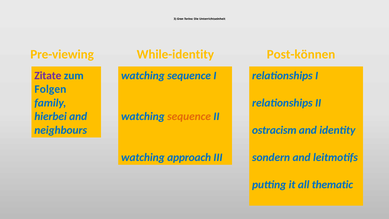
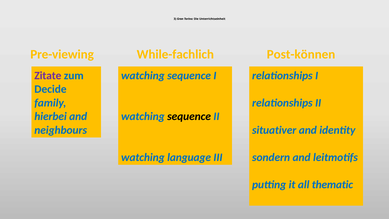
While-identity: While-identity -> While-fachlich (175, 54)
Folgen: Folgen -> Decide (50, 89)
sequence colour: orange -> black (189, 116)
ostracism: ostracism -> situativer (274, 130)
approach: approach -> language (189, 157)
